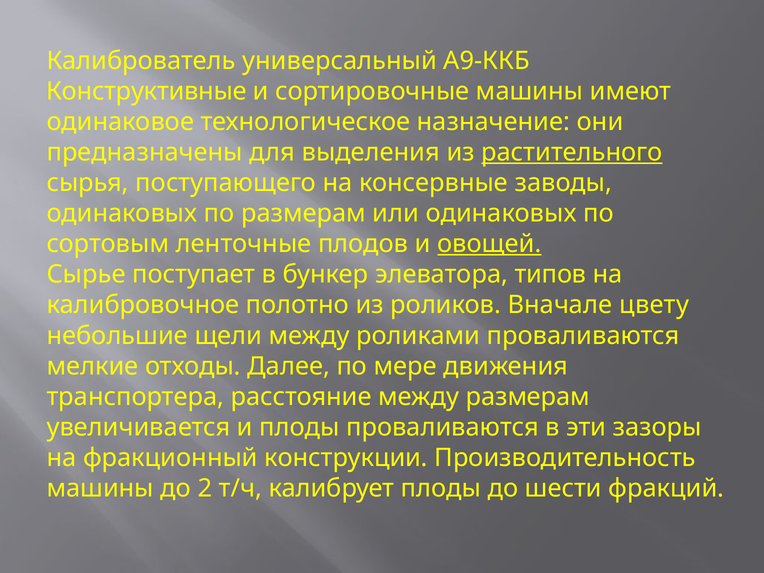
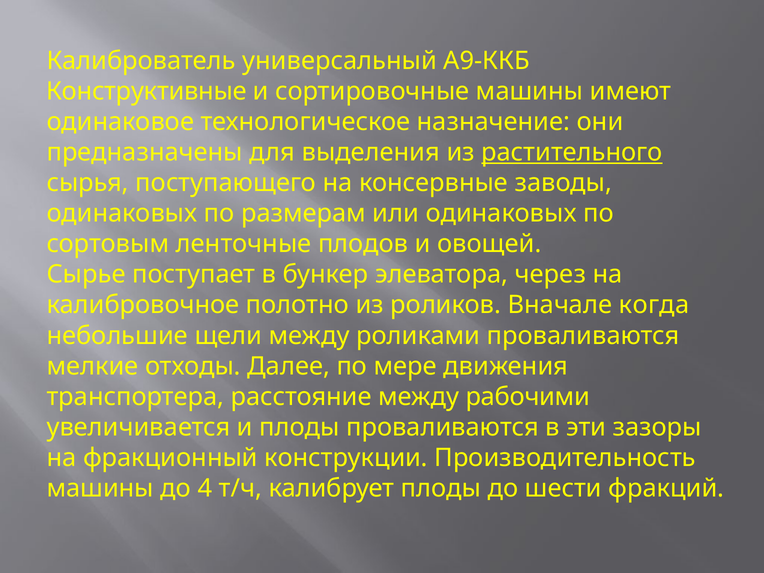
овощей underline: present -> none (489, 244)
типов: типов -> через (550, 275)
цвету: цвету -> когда (654, 305)
между размерам: размерам -> рабочими (528, 397)
2: 2 -> 4 (205, 488)
